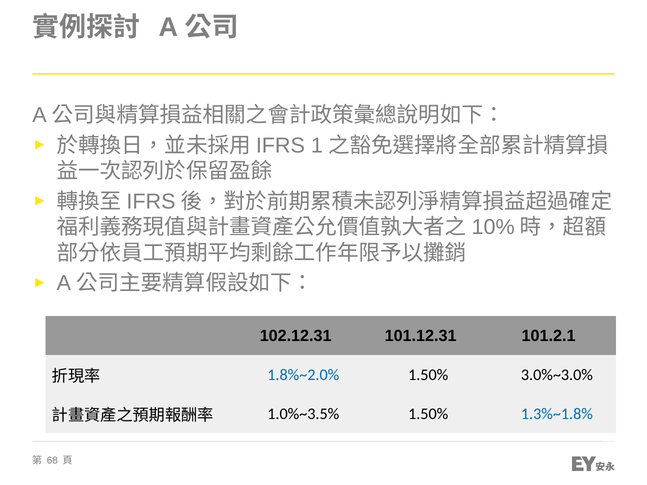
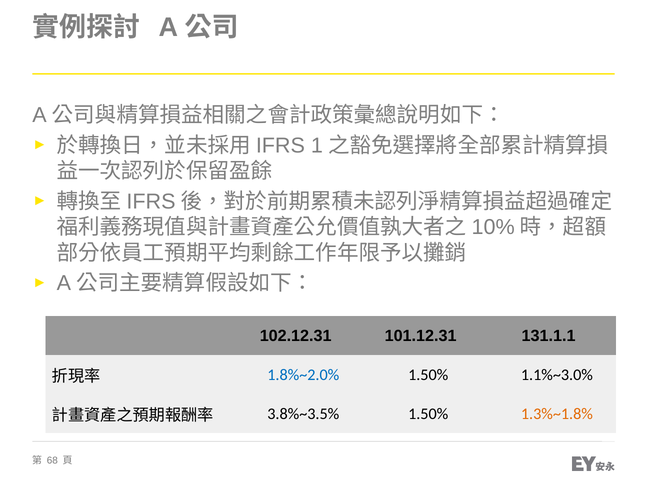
101.2.1: 101.2.1 -> 131.1.1 (549, 336)
3.0%~3.0%: 3.0%~3.0% -> 1.1%~3.0% (557, 375)
1.0%~3.5%: 1.0%~3.5% -> 3.8%~3.5% (303, 414)
1.3%~1.8% colour: blue -> orange (557, 414)
